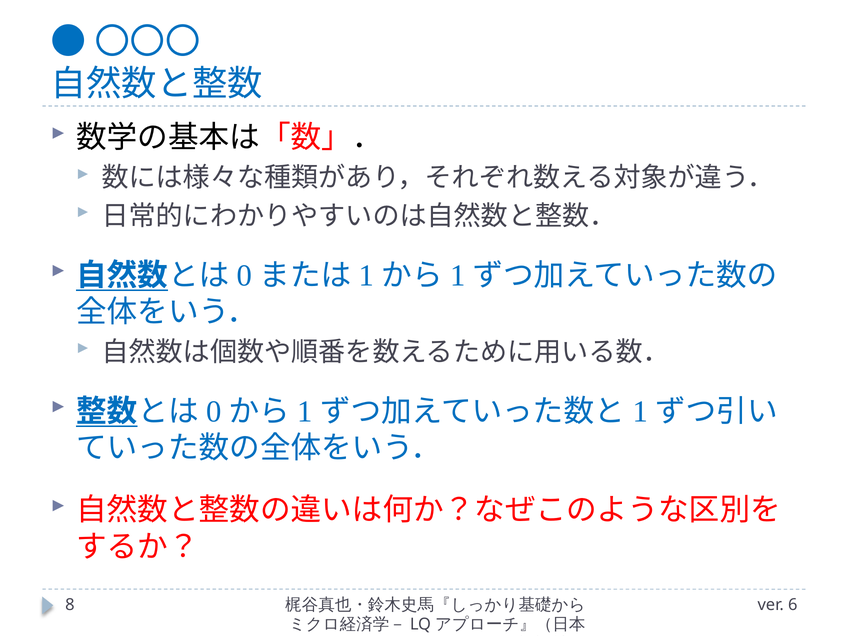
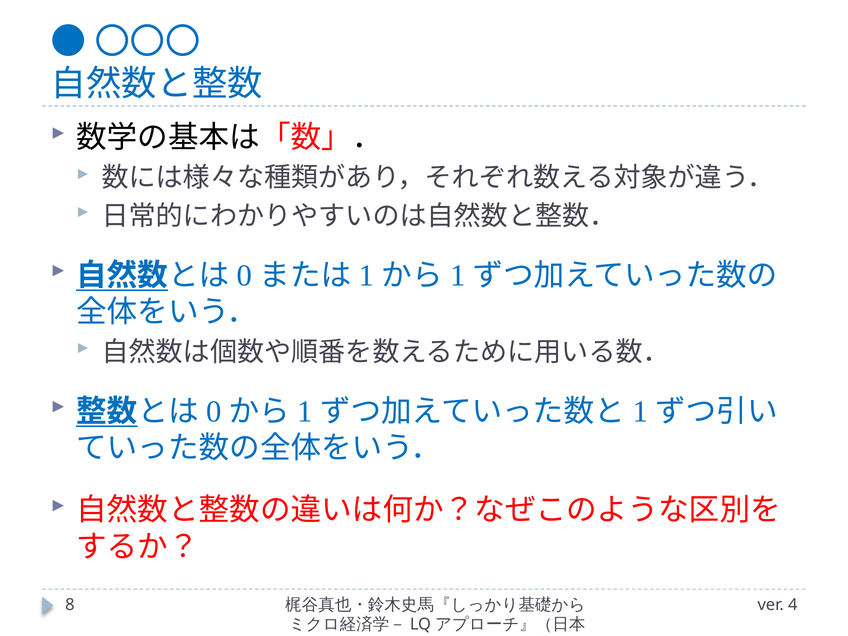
6: 6 -> 4 (793, 605)
